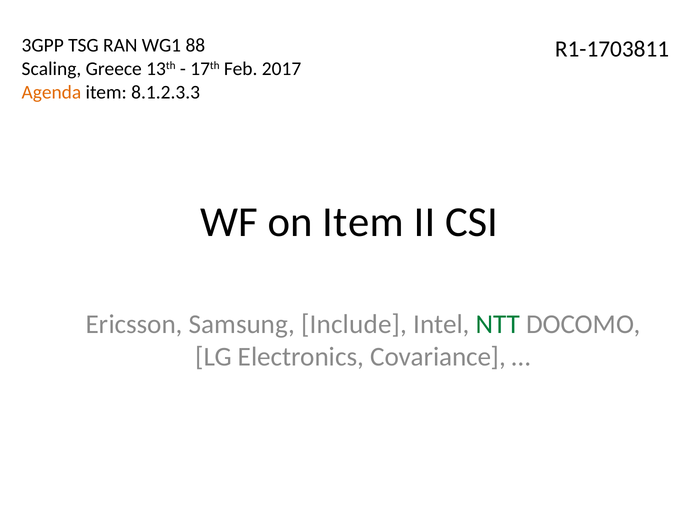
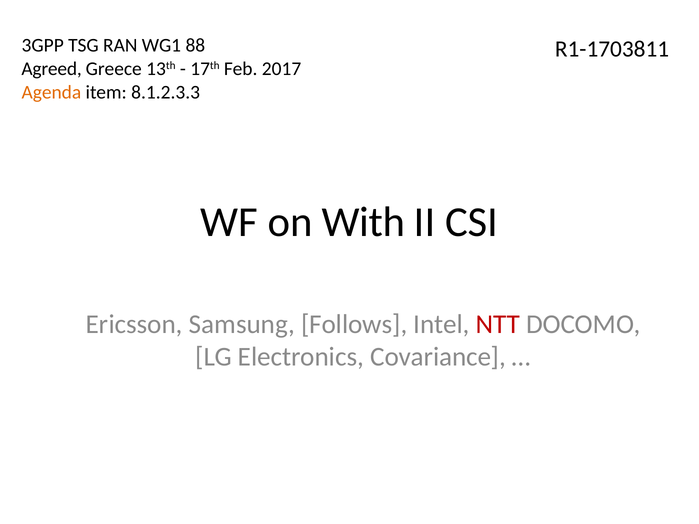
Scaling: Scaling -> Agreed (52, 69)
on Item: Item -> With (363, 222)
Include: Include -> Follows (354, 325)
NTT colour: green -> red (498, 325)
